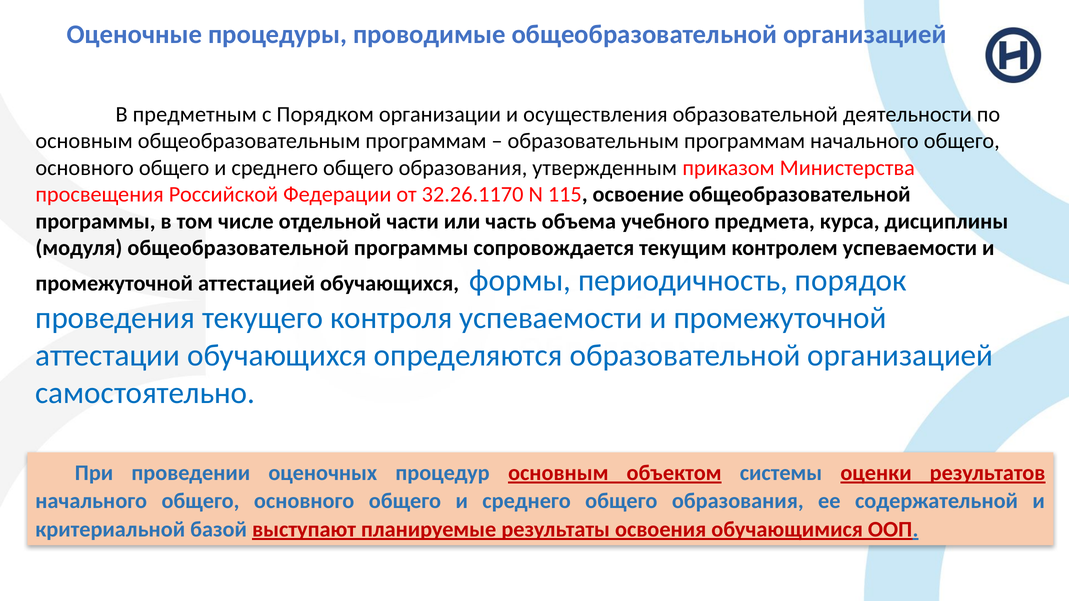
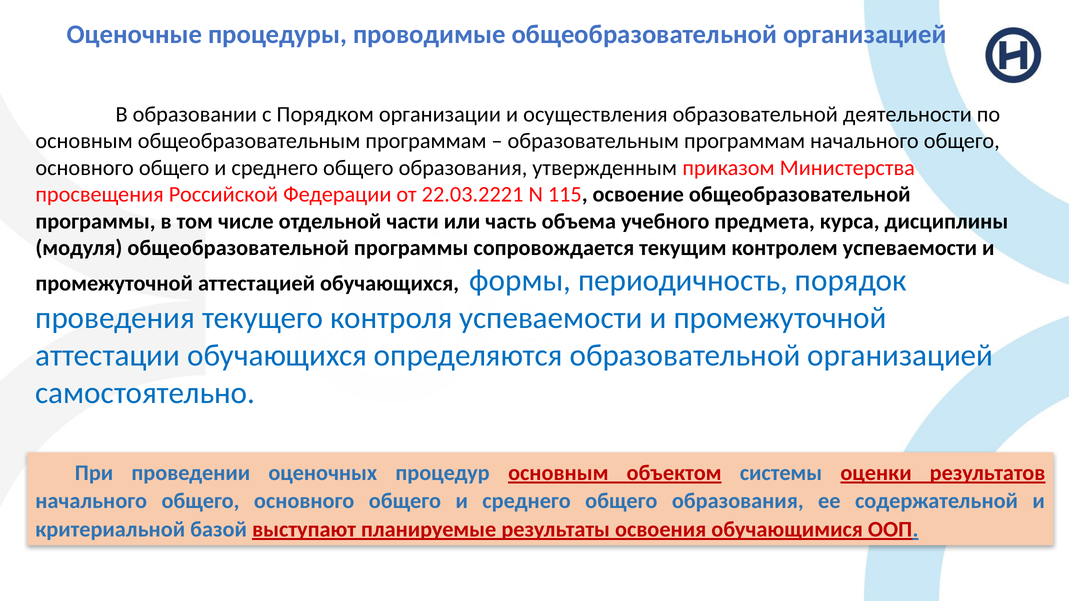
предметным: предметным -> образовании (195, 114)
32.26.1170: 32.26.1170 -> 22.03.2221 (473, 195)
